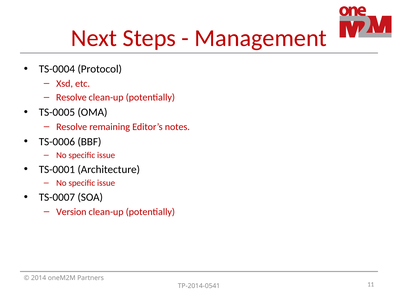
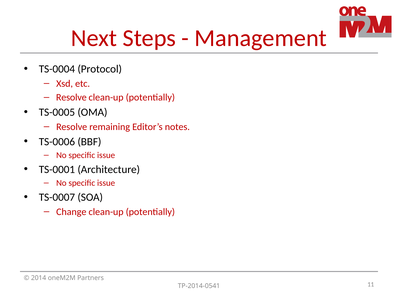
Version: Version -> Change (71, 212)
